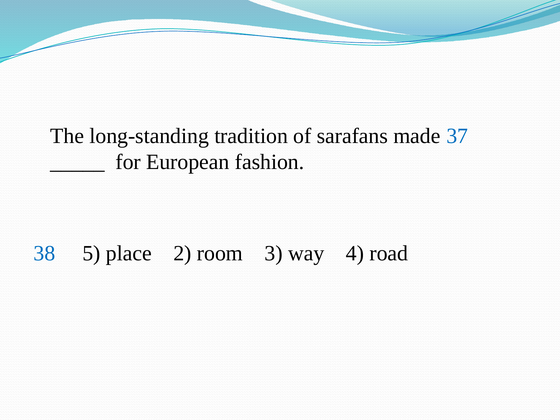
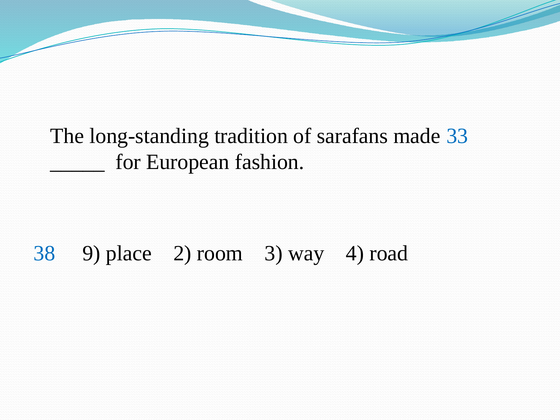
37: 37 -> 33 (457, 136)
5: 5 -> 9 (91, 253)
